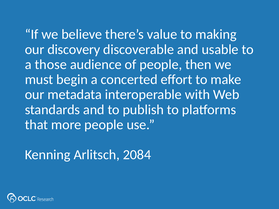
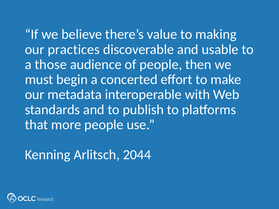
discovery: discovery -> practices (74, 49)
2084: 2084 -> 2044 (137, 155)
